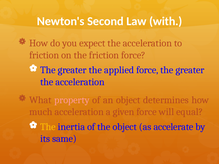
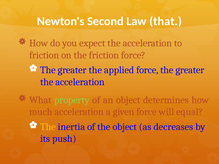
with: with -> that (166, 21)
property colour: pink -> light green (72, 100)
accelerate: accelerate -> decreases (173, 127)
same: same -> push (64, 139)
